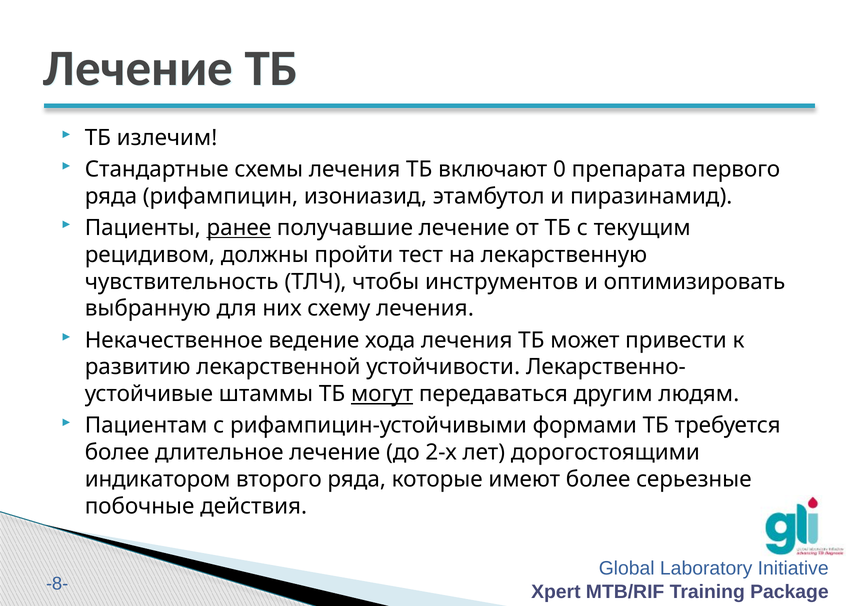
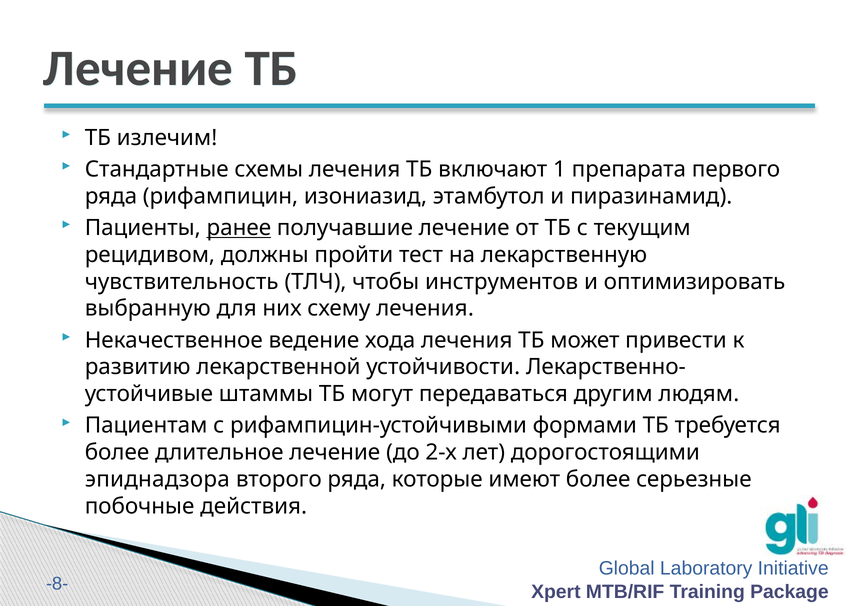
0: 0 -> 1 (559, 169)
могут underline: present -> none (382, 394)
индикатором: индикатором -> эпиднадзора (157, 480)
